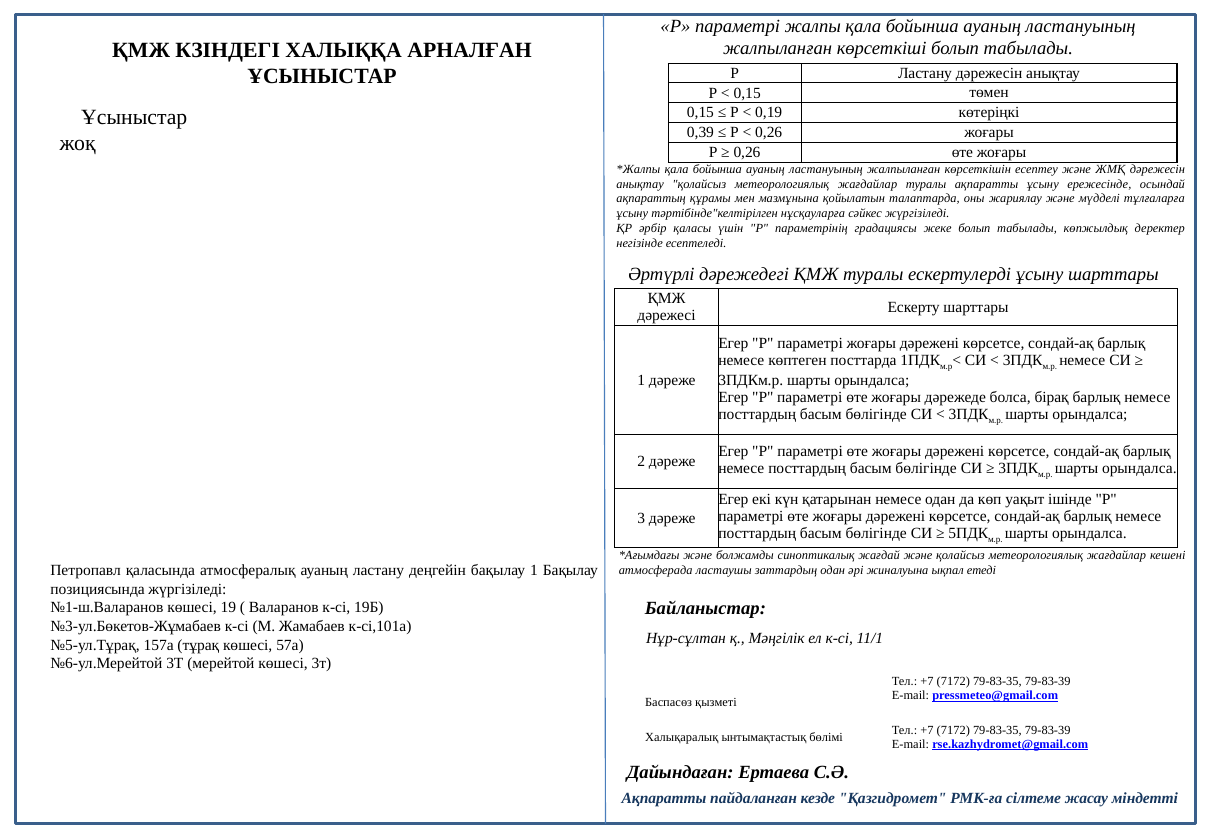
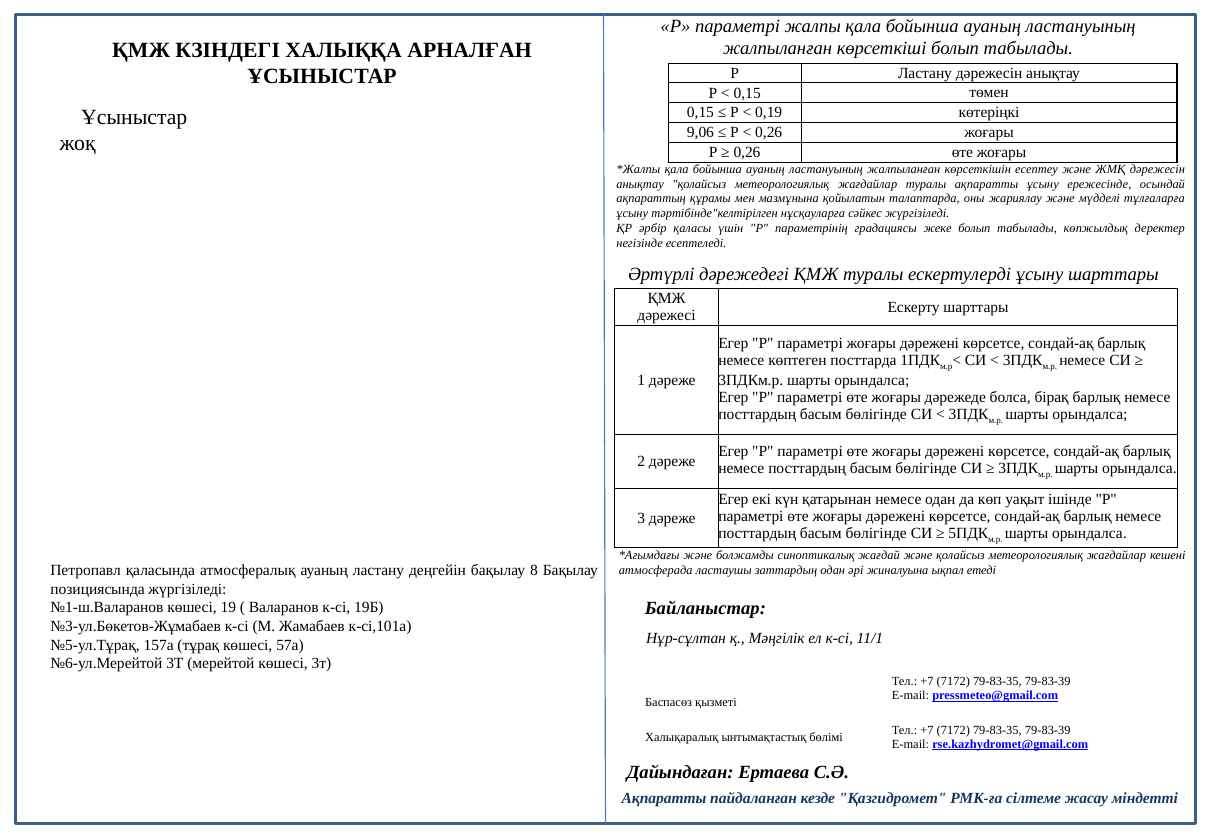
0,39: 0,39 -> 9,06 (700, 133)
бақылау 1: 1 -> 8 (534, 571)
